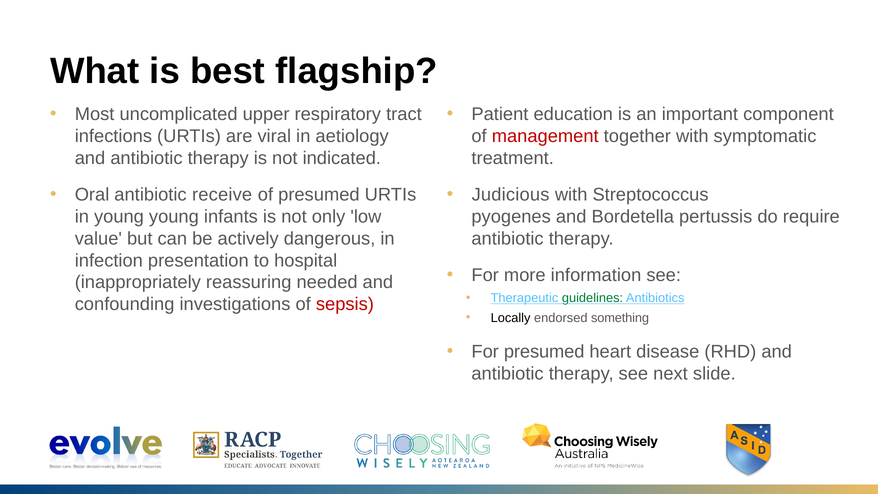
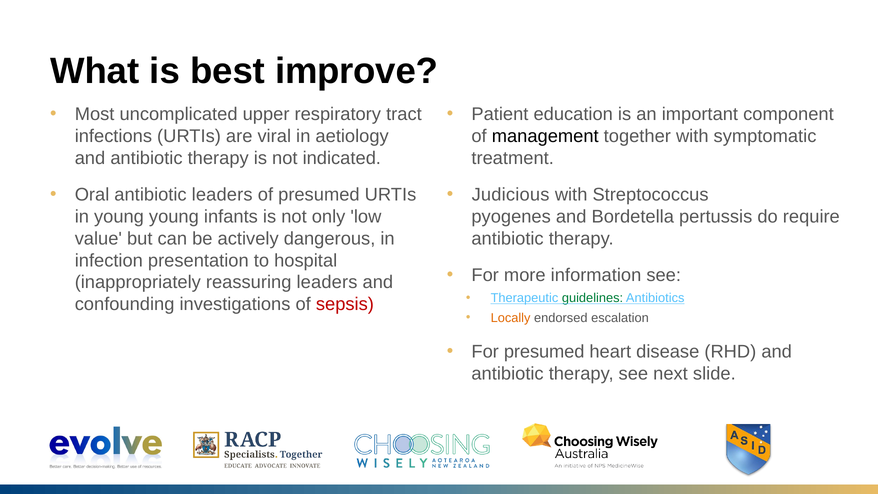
flagship: flagship -> improve (357, 71)
management colour: red -> black (545, 136)
antibiotic receive: receive -> leaders (222, 195)
reassuring needed: needed -> leaders (327, 282)
Locally colour: black -> orange (511, 318)
something: something -> escalation (620, 318)
